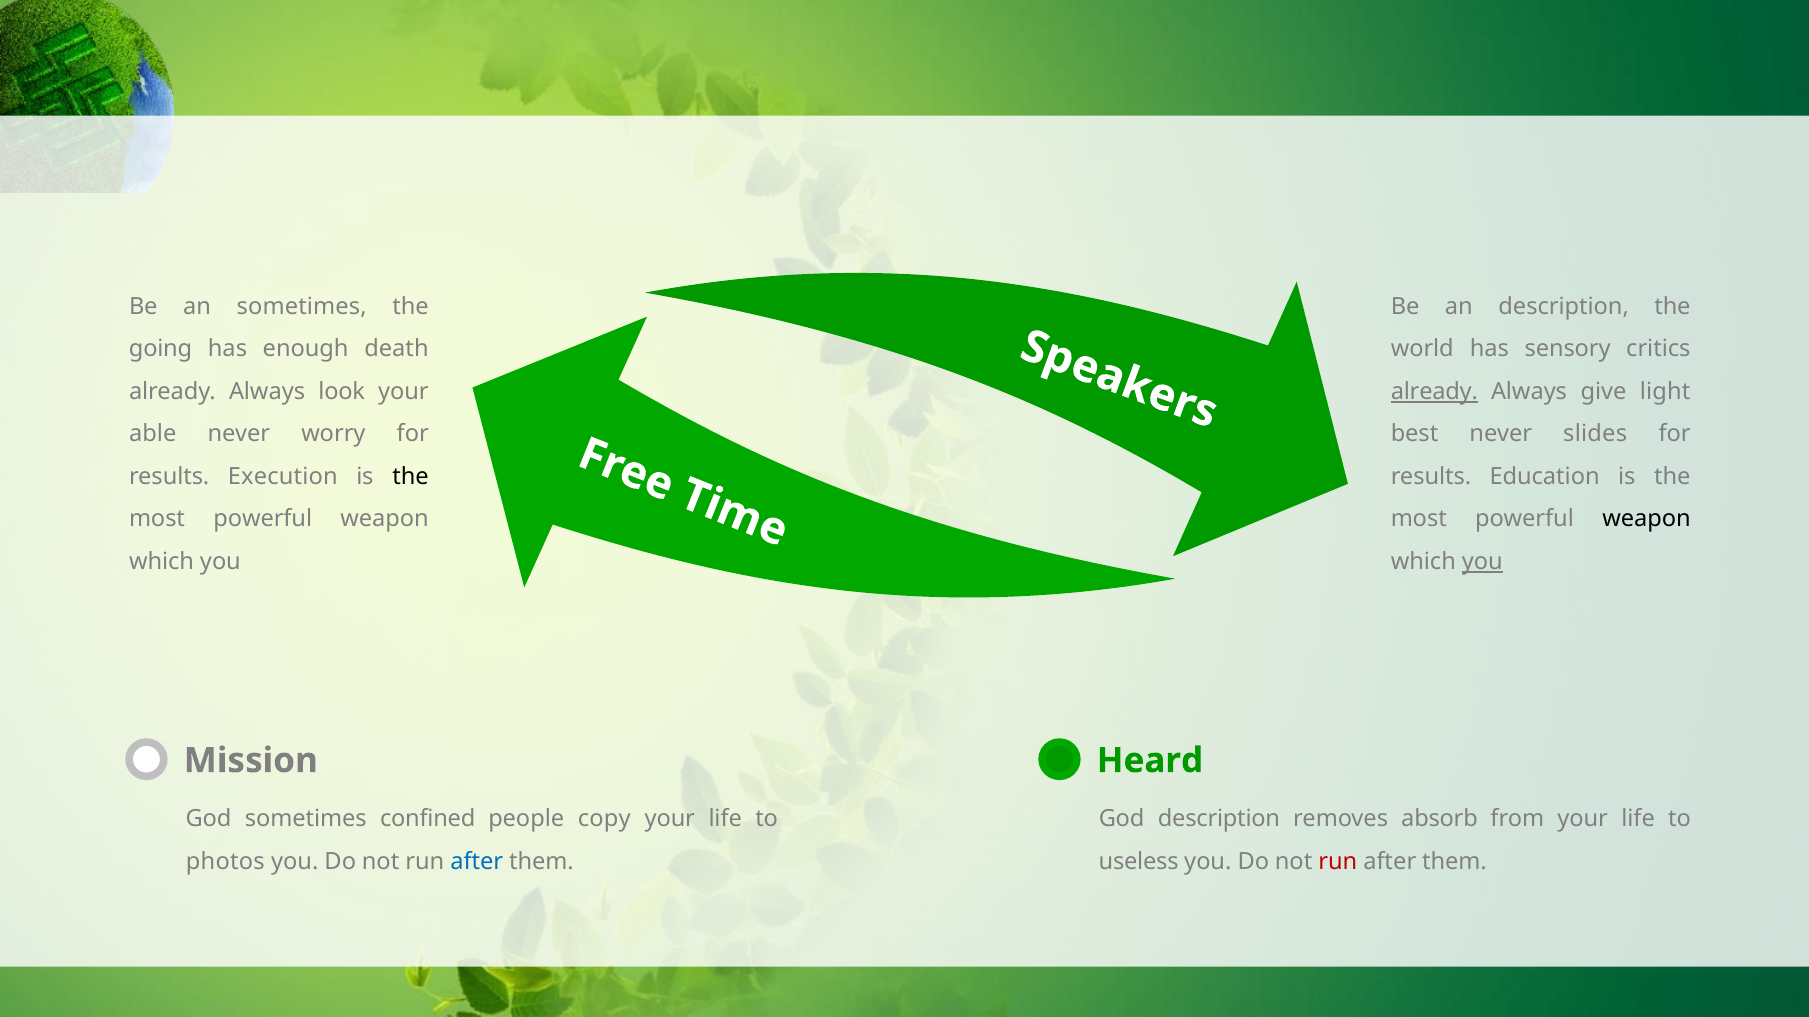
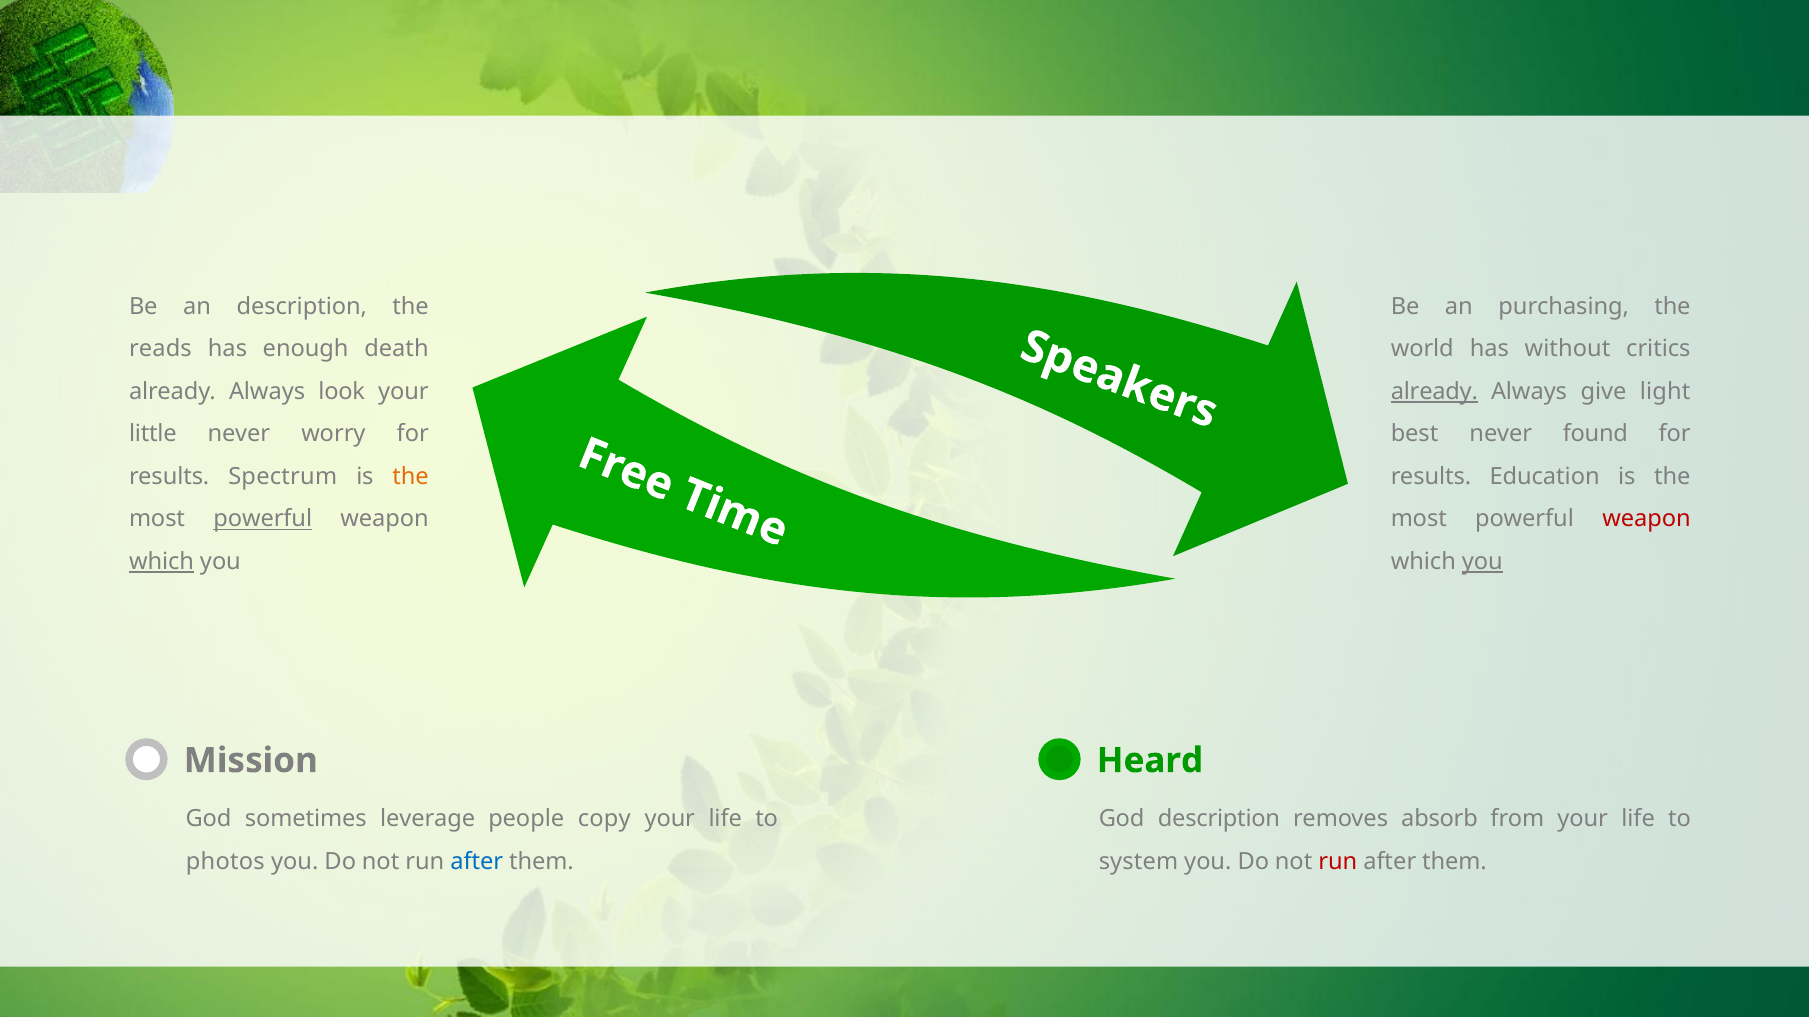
an sometimes: sometimes -> description (302, 307)
an description: description -> purchasing (1564, 307)
going: going -> reads (160, 349)
sensory: sensory -> without (1567, 349)
able: able -> little (153, 434)
slides: slides -> found (1595, 434)
Execution: Execution -> Spectrum (283, 477)
the colour: black -> orange (410, 477)
powerful underline: none -> present (263, 519)
weapon colour: black -> red (1647, 519)
which underline: none -> present (162, 562)
confined: confined -> leverage (428, 820)
useless: useless -> system (1138, 862)
